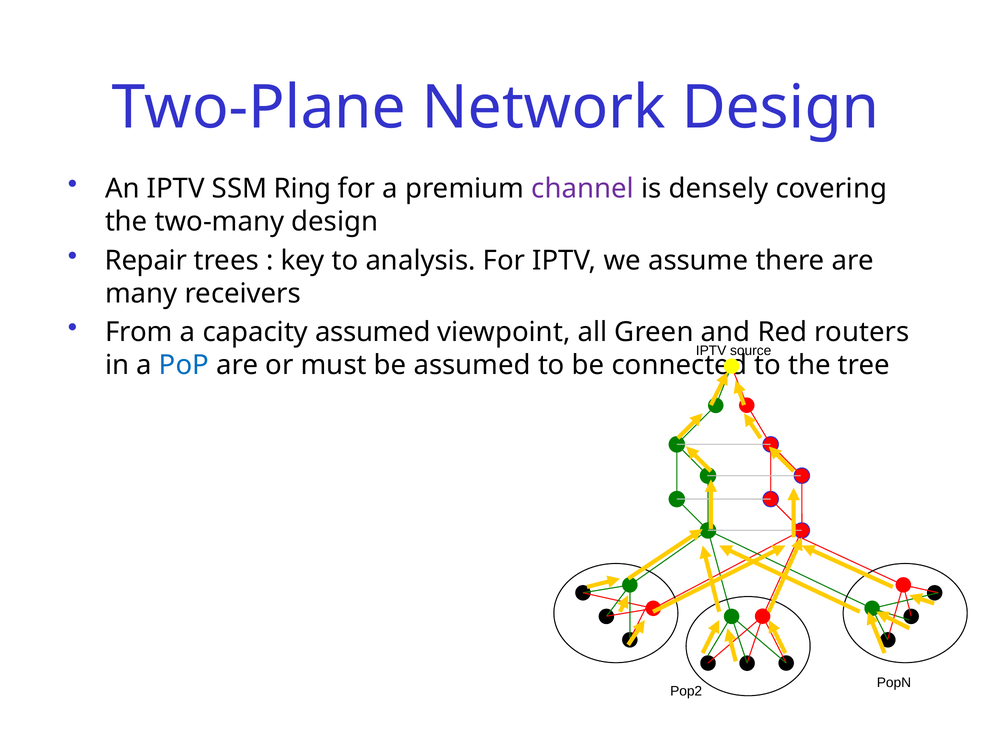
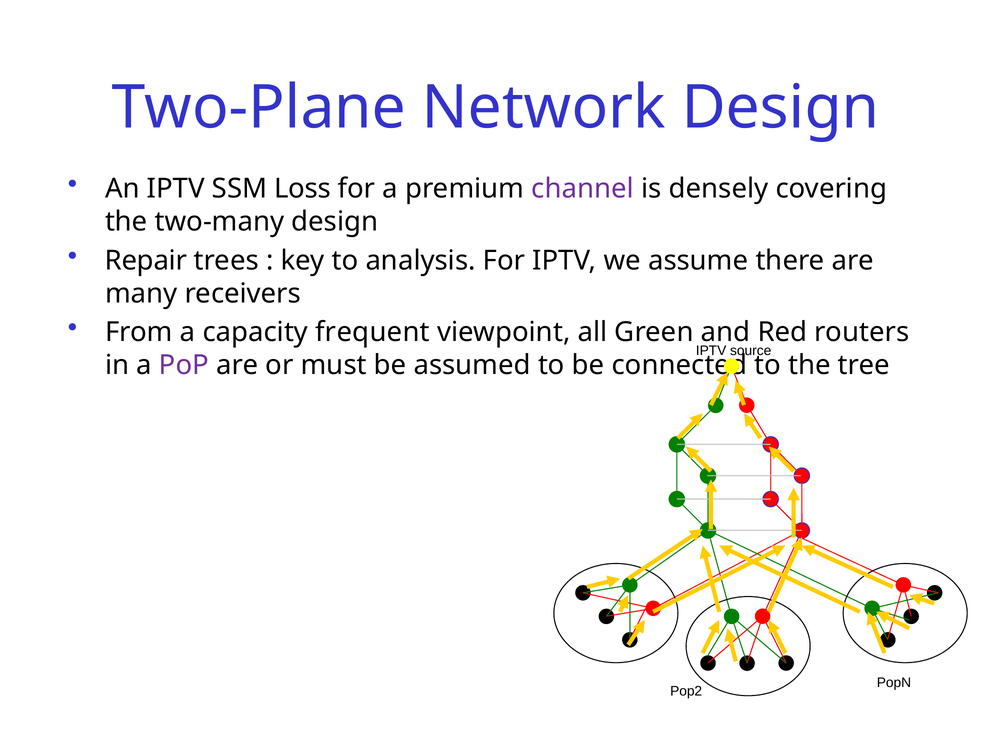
Ring: Ring -> Loss (303, 189)
capacity assumed: assumed -> frequent (373, 332)
PoP colour: blue -> purple (184, 365)
